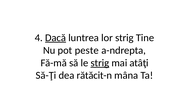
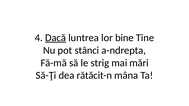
lor strig: strig -> bine (124, 38)
peste: peste -> stânci (87, 50)
strig underline: present -> none (100, 63)
atâţi: atâţi -> mări (139, 63)
